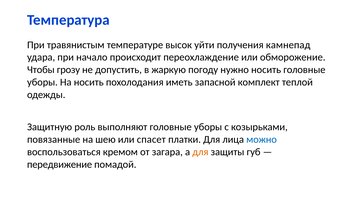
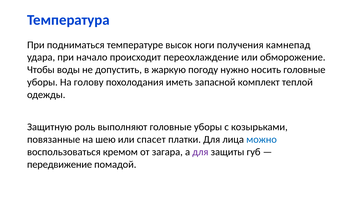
травянистым: травянистым -> подниматься (76, 45)
уйти: уйти -> ноги (204, 45)
грозу: грозу -> воды (68, 70)
На носить: носить -> голову (89, 82)
для colour: orange -> purple (200, 152)
